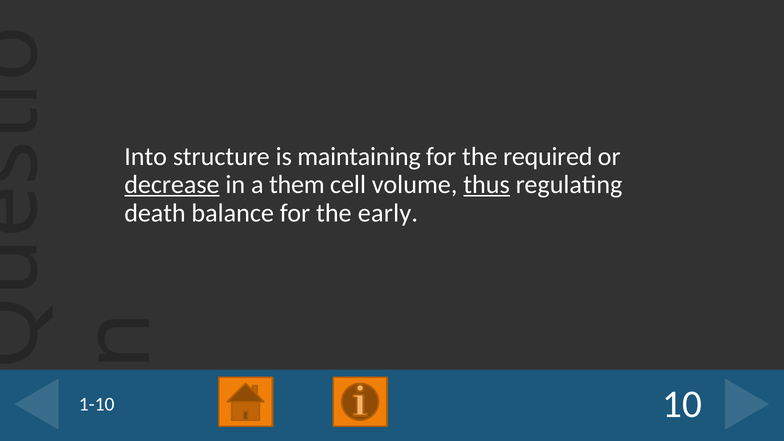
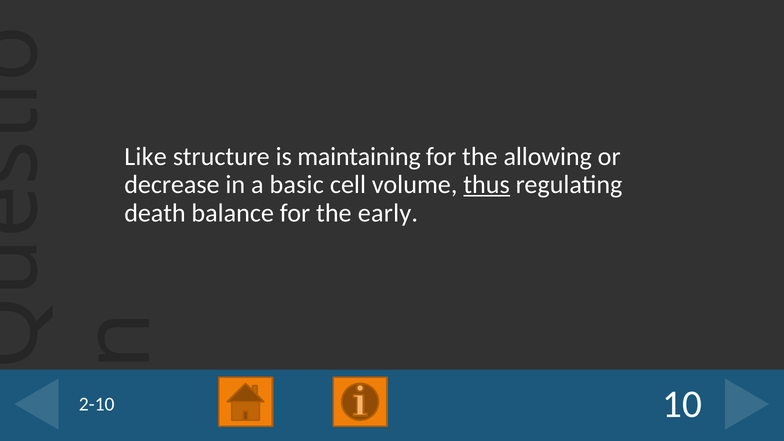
Into: Into -> Like (146, 156)
required: required -> allowing (548, 156)
decrease underline: present -> none (172, 185)
them: them -> basic (297, 185)
1-10: 1-10 -> 2-10 (97, 404)
